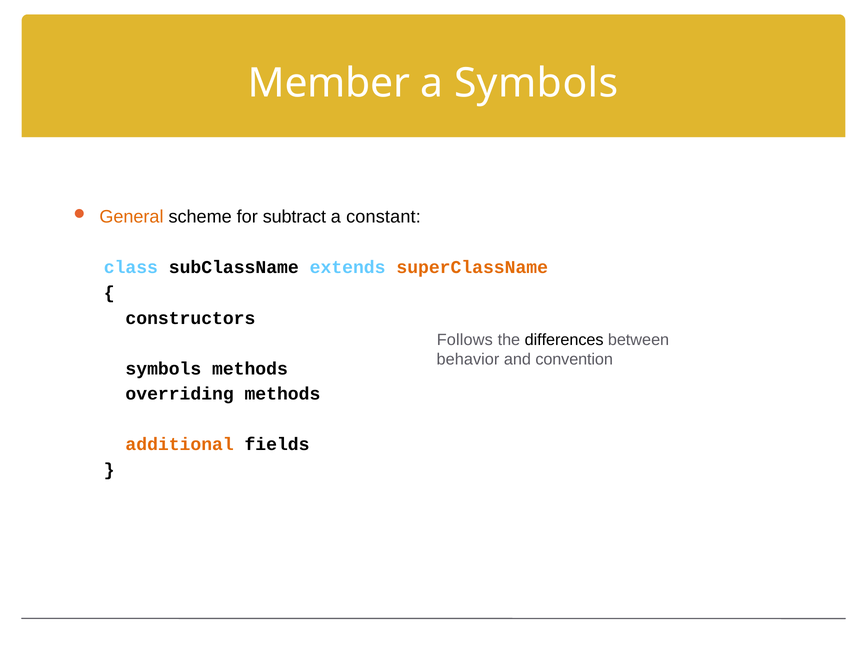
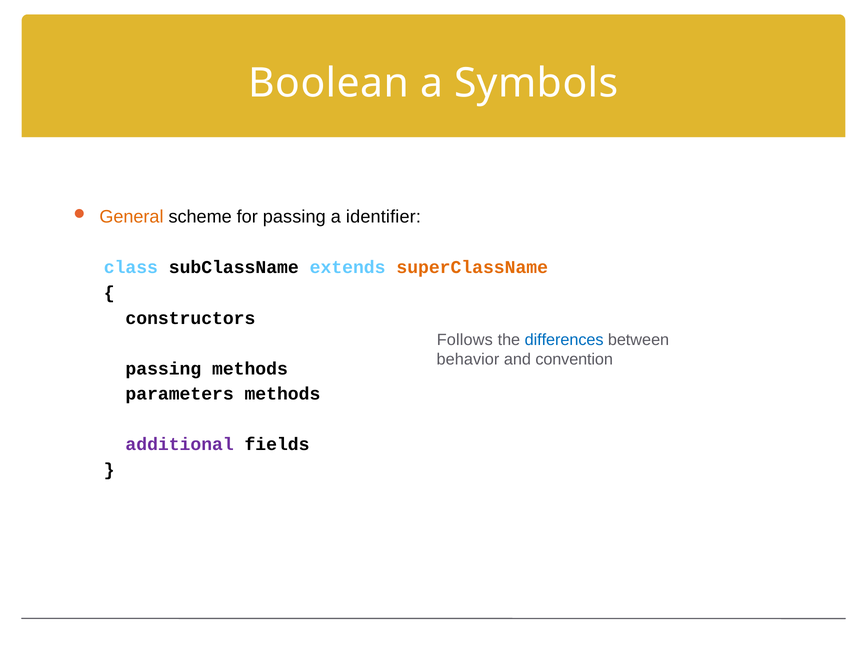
Member: Member -> Boolean (329, 83)
for subtract: subtract -> passing (294, 217)
constant: constant -> identifier (383, 217)
differences colour: black -> blue (564, 340)
symbols: symbols -> passing (163, 369)
overriding: overriding -> parameters (180, 394)
additional colour: orange -> purple (180, 445)
